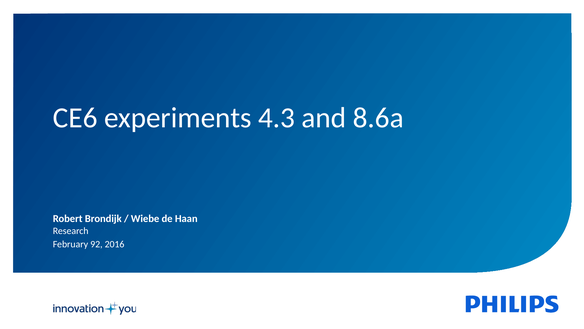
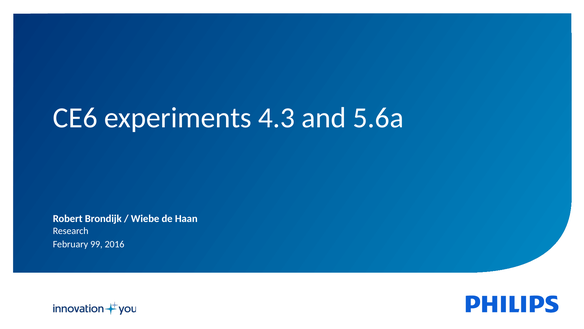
8.6a: 8.6a -> 5.6a (378, 118)
92: 92 -> 99 (96, 244)
